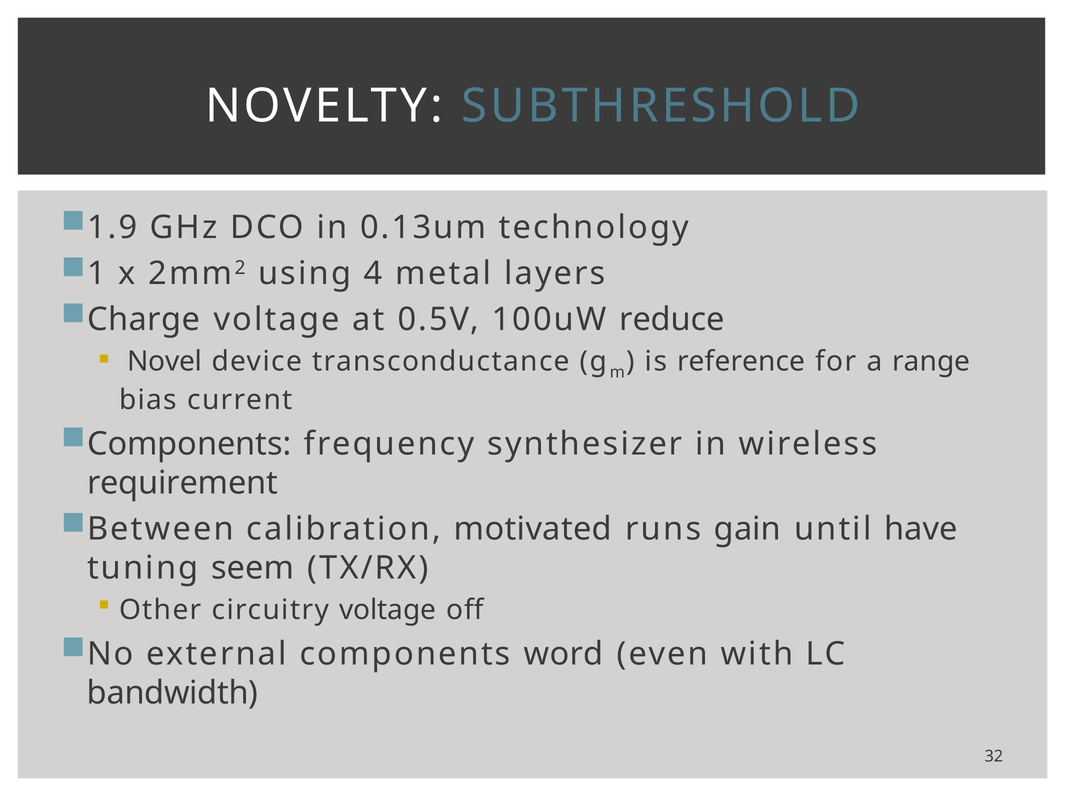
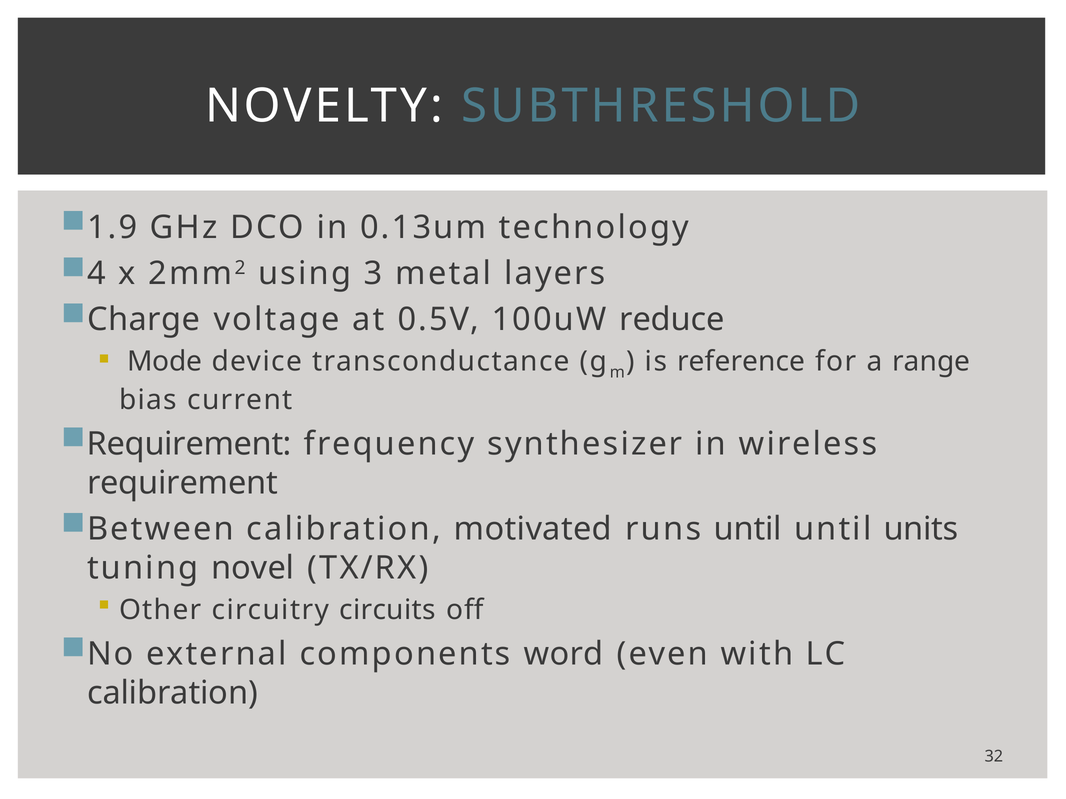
1: 1 -> 4 (96, 274)
4: 4 -> 3 (373, 274)
Novel: Novel -> Mode (165, 362)
Components: Components -> Requirement (189, 444)
runs gain: gain -> until (748, 529)
have: have -> units (921, 529)
seem: seem -> novel (253, 568)
circuitry voltage: voltage -> circuits (387, 610)
bandwidth: bandwidth -> calibration (172, 693)
